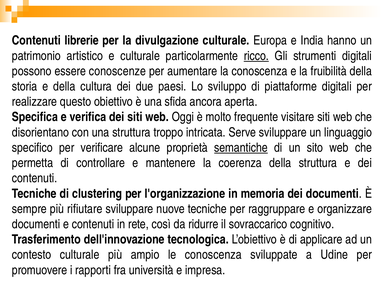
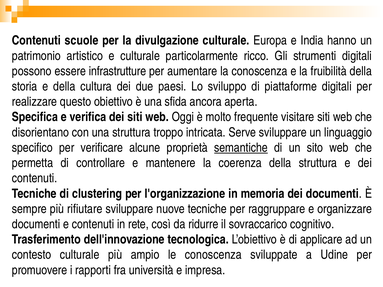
librerie: librerie -> scuole (82, 41)
ricco underline: present -> none (256, 56)
conoscenze: conoscenze -> infrastrutture (118, 71)
